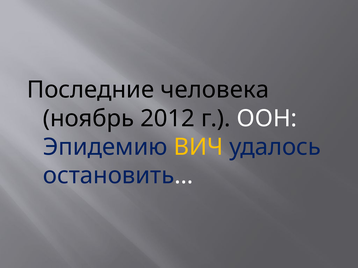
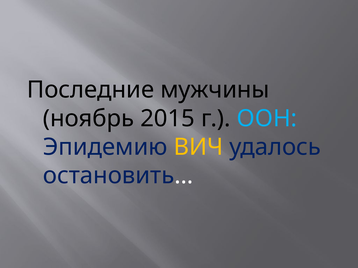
человека: человека -> мужчины (215, 90)
2012: 2012 -> 2015 (168, 119)
ООН colour: white -> light blue (267, 119)
